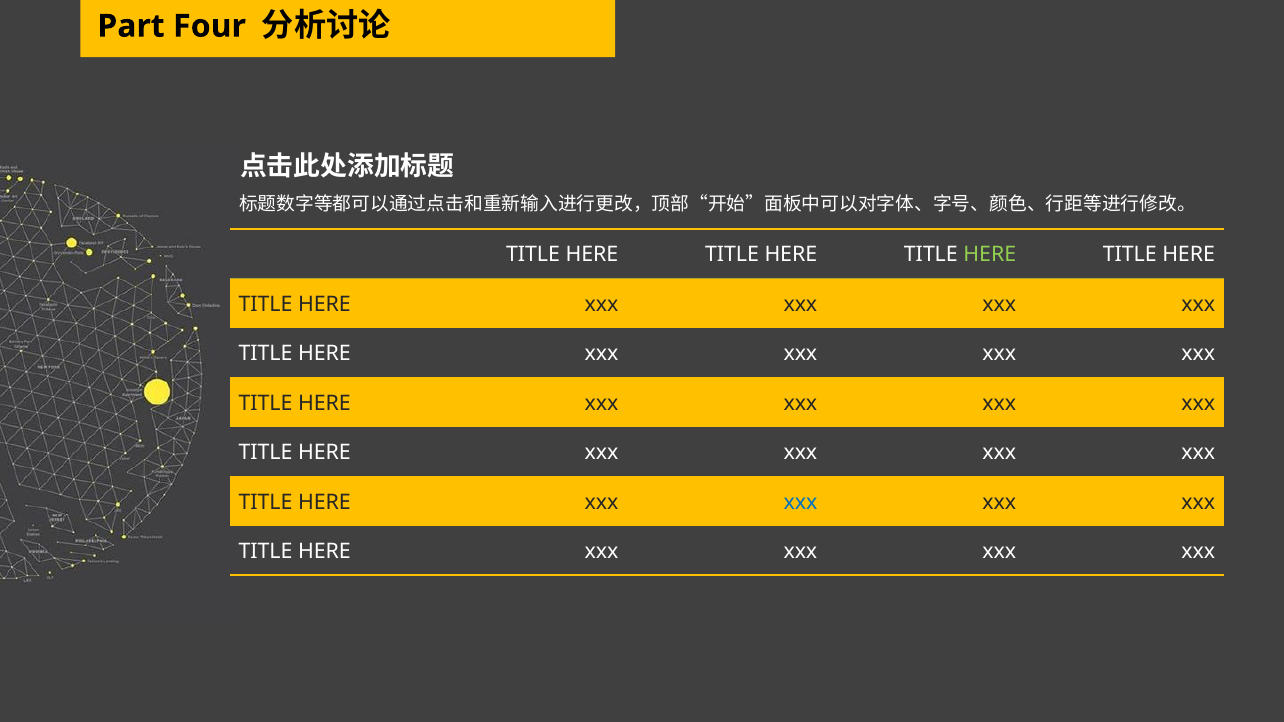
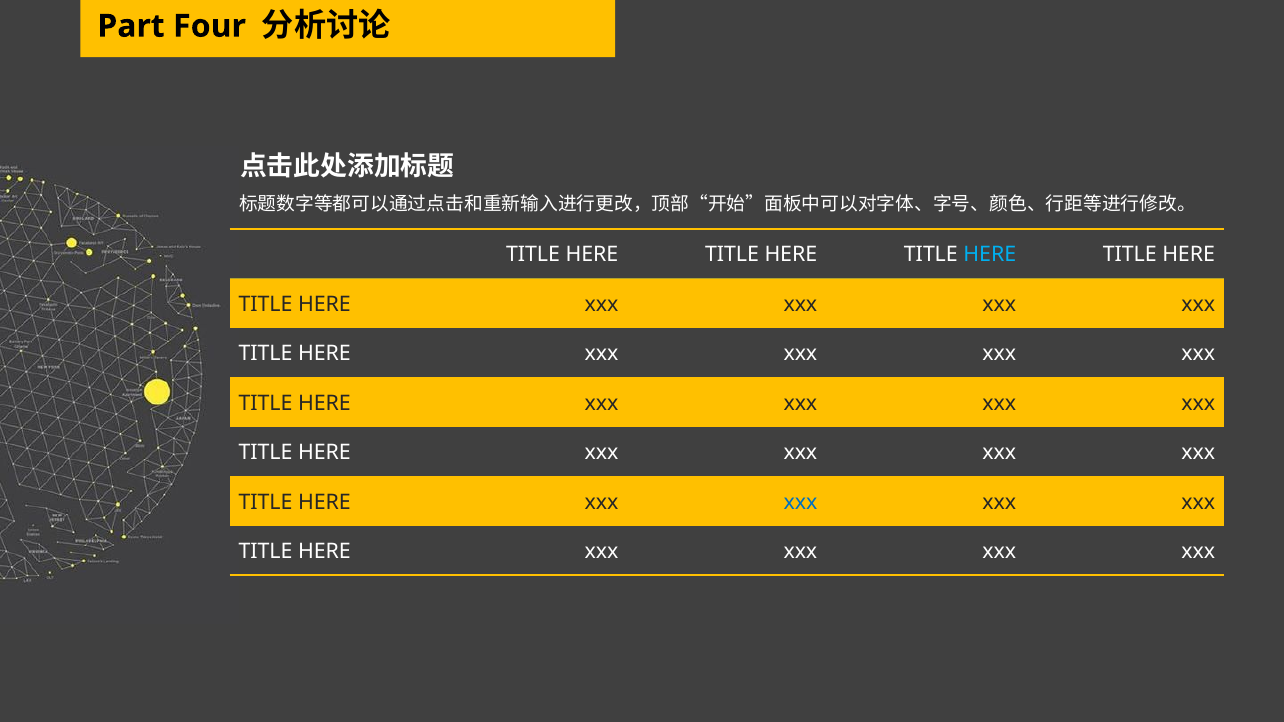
HERE colour: light green -> light blue (990, 255)
